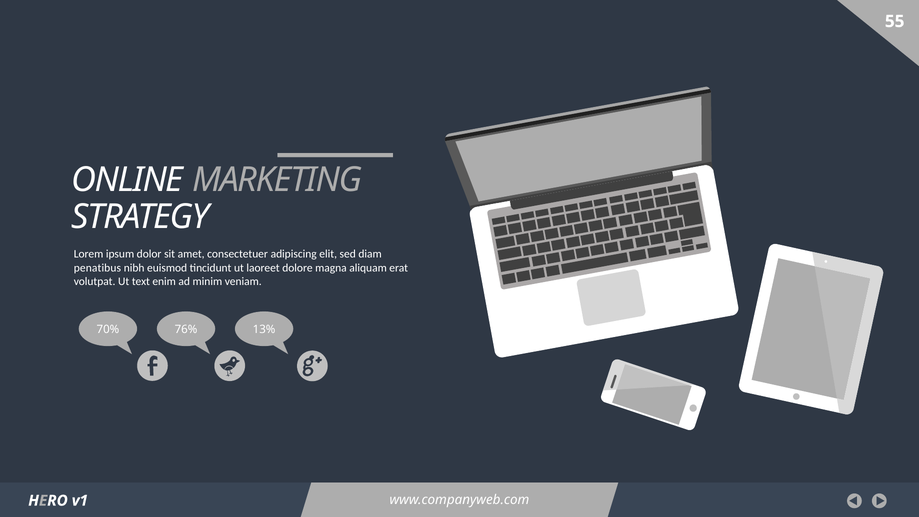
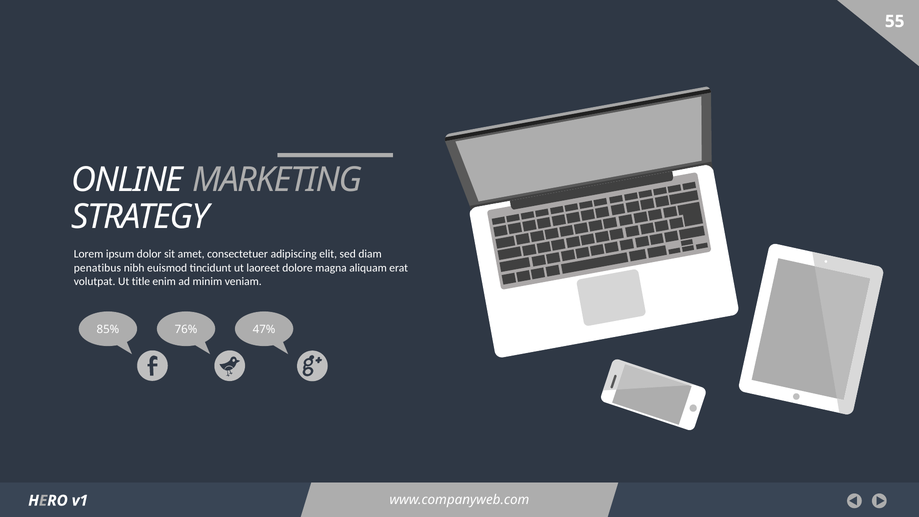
text: text -> title (141, 282)
70%: 70% -> 85% (108, 330)
13%: 13% -> 47% (264, 330)
